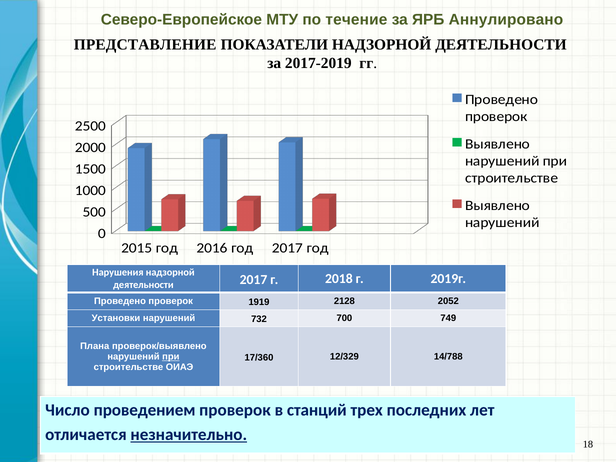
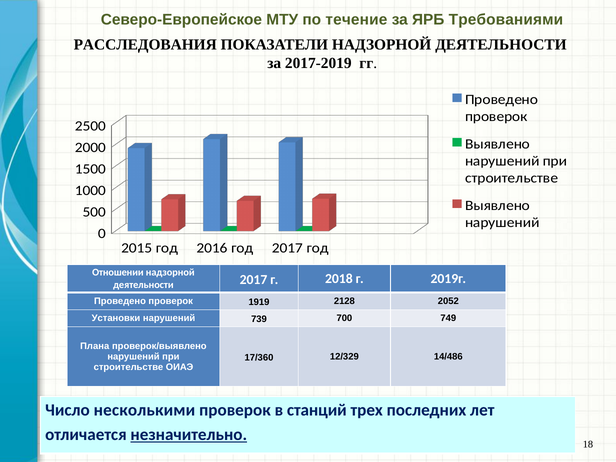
Аннулировано: Аннулировано -> Требованиями (506, 20)
ПРЕДСТАВЛЕНИЕ: ПРЕДСТАВЛЕНИЕ -> РАССЛЕДОВАНИЯ (145, 45)
Нарушения: Нарушения -> Отношении (118, 272)
732: 732 -> 739 (259, 319)
при underline: present -> none (171, 357)
14/788: 14/788 -> 14/486 (448, 357)
проведением: проведением -> несколькими (144, 410)
